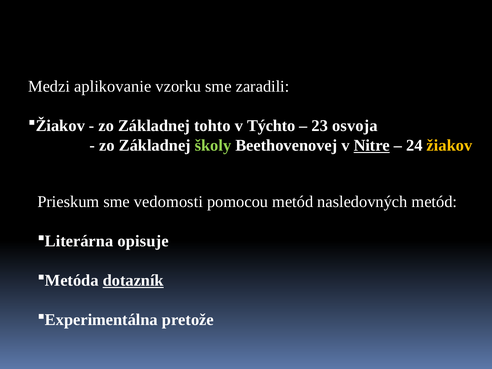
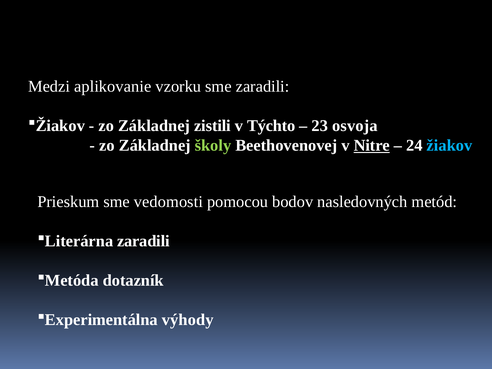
tohto: tohto -> zistili (212, 126)
žiakov colour: yellow -> light blue (449, 145)
pomocou metód: metód -> bodov (293, 202)
opisuje: opisuje -> zaradili (143, 241)
dotazník underline: present -> none (133, 280)
pretože: pretože -> výhody (188, 320)
